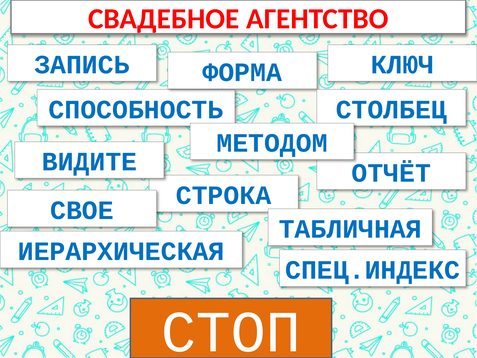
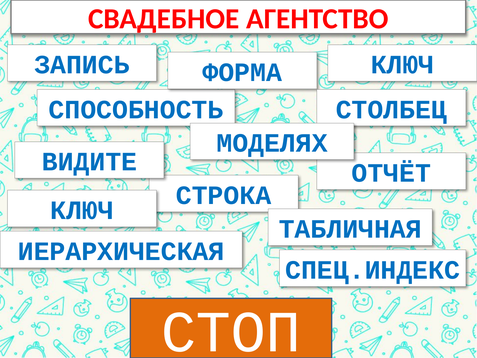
МЕТОДОМ: МЕТОДОМ -> МОДЕЛЯХ (272, 143)
СВОЕ: СВОЕ -> КЛЮЧ (82, 210)
